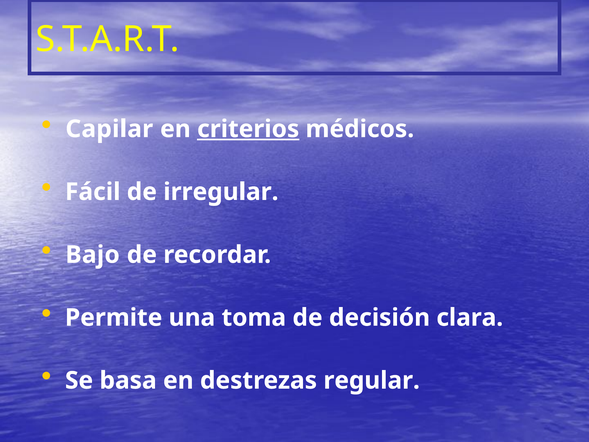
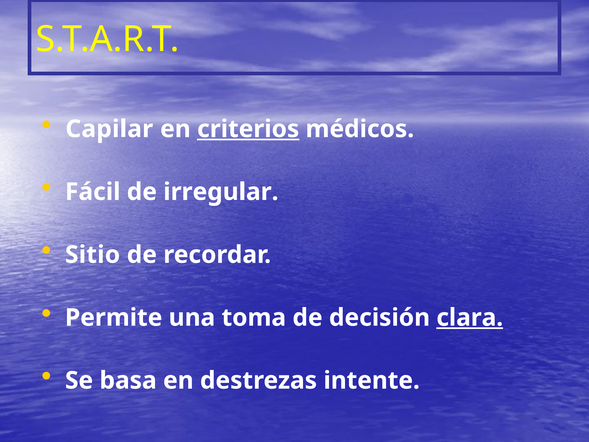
Bajo: Bajo -> Sitio (93, 255)
clara underline: none -> present (470, 317)
regular: regular -> intente (372, 380)
